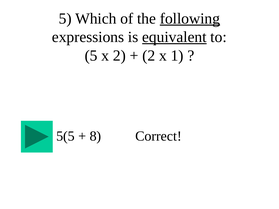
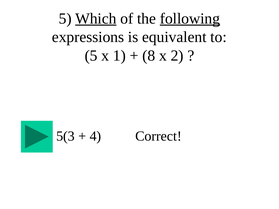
Which underline: none -> present (96, 19)
equivalent underline: present -> none (174, 37)
x 2: 2 -> 1 (119, 56)
2: 2 -> 8 (149, 56)
1: 1 -> 2 (177, 56)
5(5: 5(5 -> 5(3 (65, 136)
8: 8 -> 4 (95, 136)
